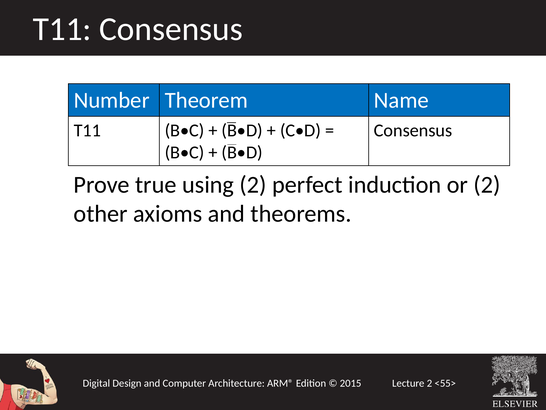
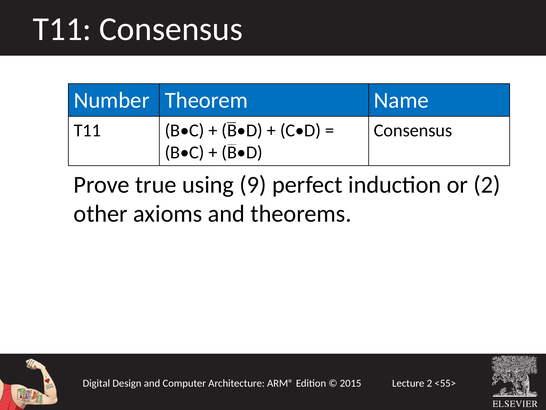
using 2: 2 -> 9 (253, 185)
